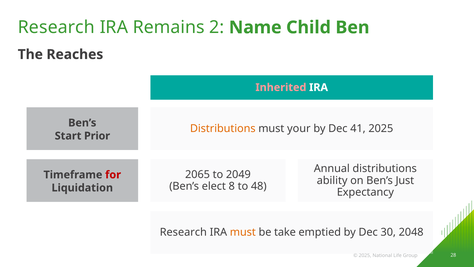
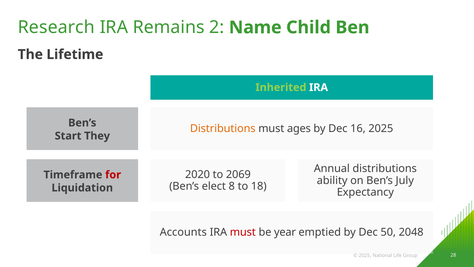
Reaches: Reaches -> Lifetime (75, 54)
Inherited colour: pink -> light green (281, 87)
your: your -> ages (299, 128)
41: 41 -> 16 (358, 128)
Prior: Prior -> They (97, 136)
2065: 2065 -> 2020 (198, 174)
2049: 2049 -> 2069 (238, 174)
Just: Just -> July (405, 180)
48: 48 -> 18 (259, 186)
Research: Research -> Accounts (183, 232)
must colour: orange -> red (243, 232)
take: take -> year (285, 232)
30: 30 -> 50 (388, 232)
